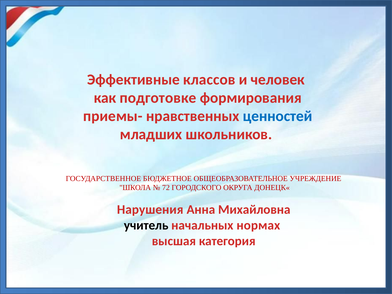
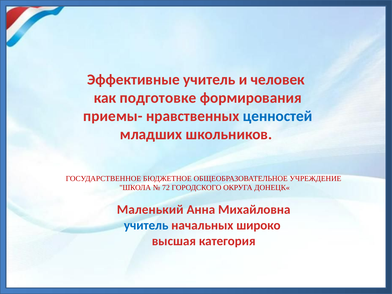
Эффективные классов: классов -> учитель (209, 80)
Нарушения: Нарушения -> Маленький (150, 210)
учитель colour: black -> blue (146, 225)
нормах: нормах -> широко (258, 225)
